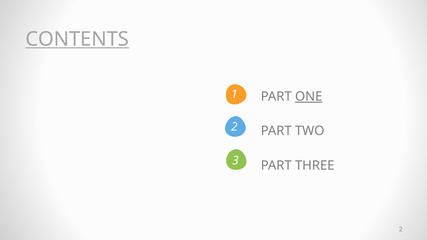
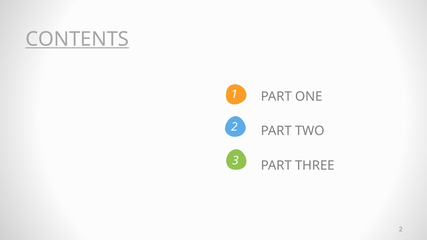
ONE underline: present -> none (309, 97)
